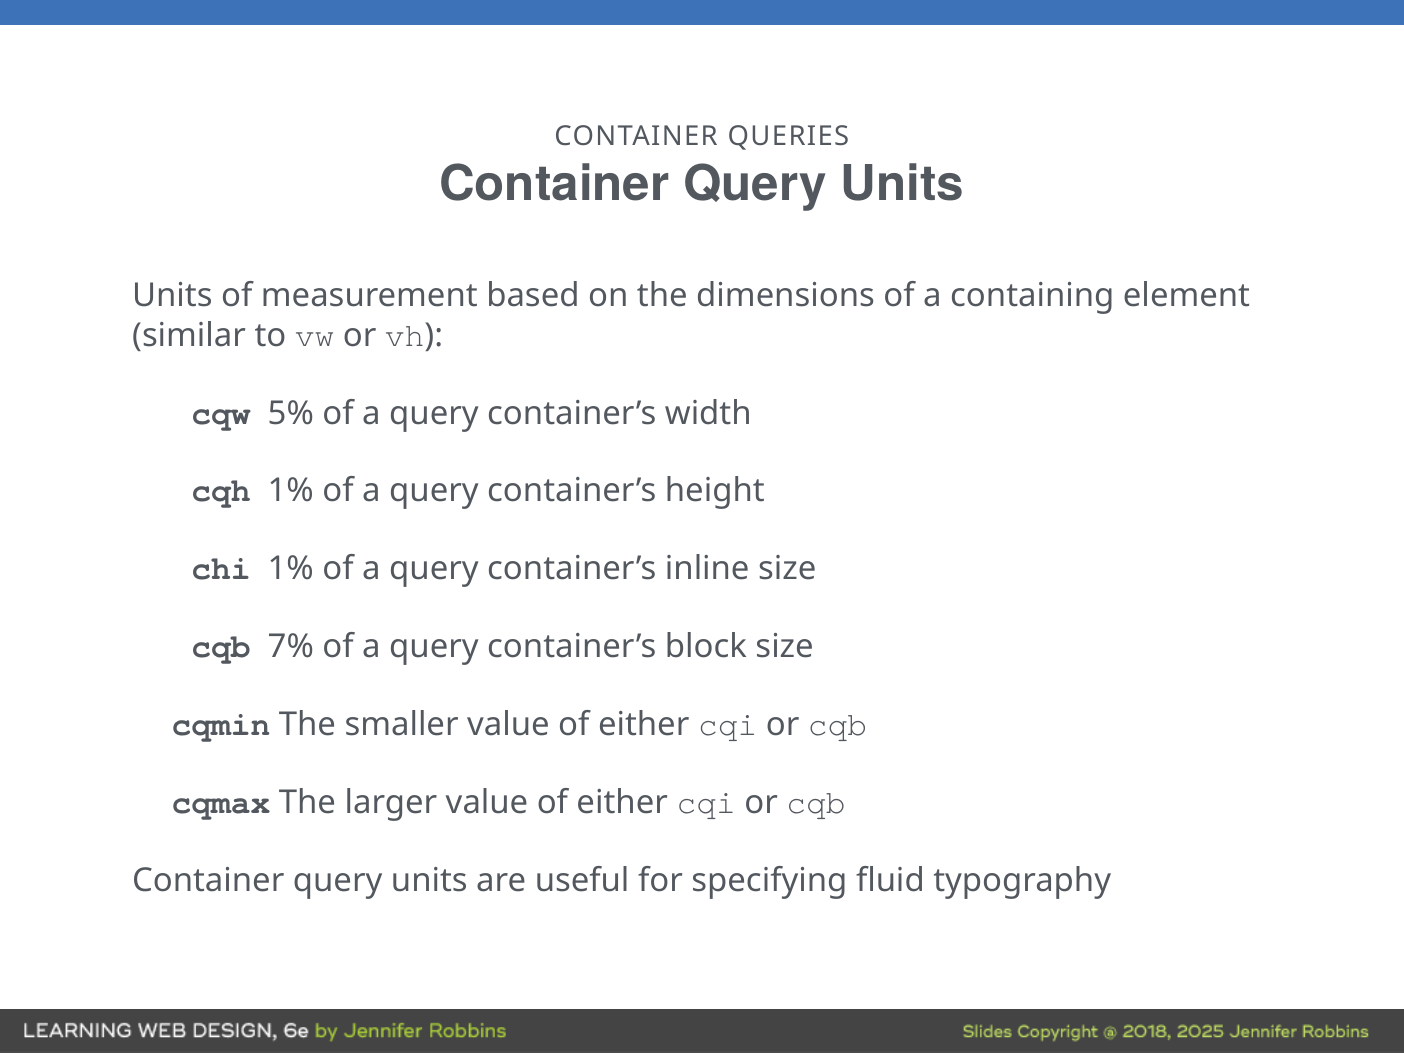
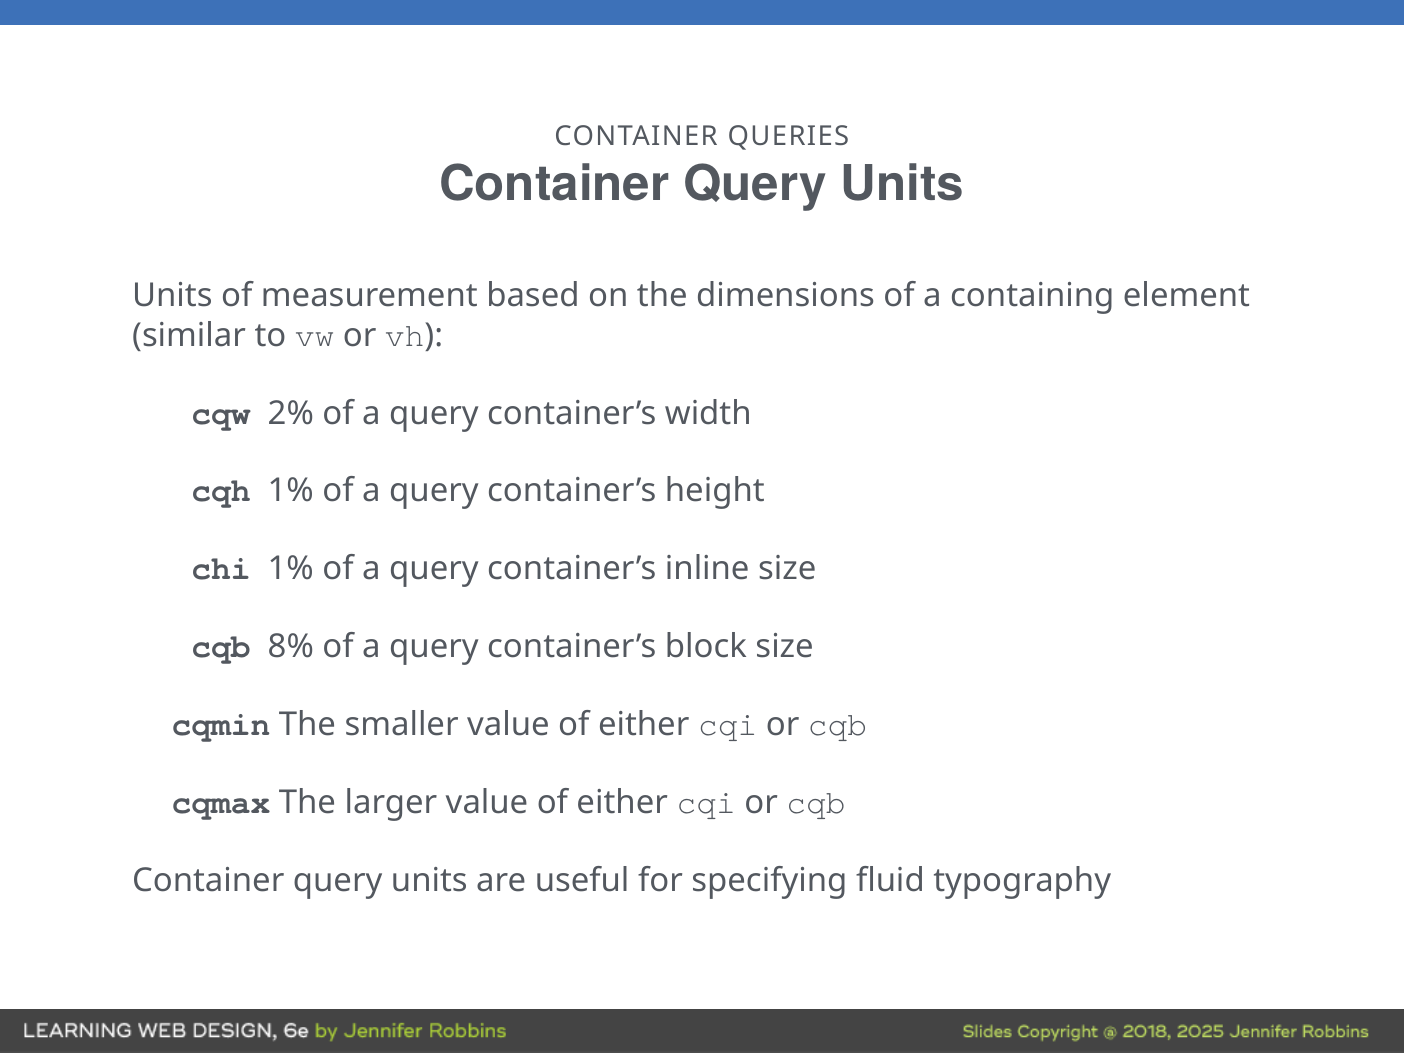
5%: 5% -> 2% (291, 413)
7%: 7% -> 8% (291, 647)
